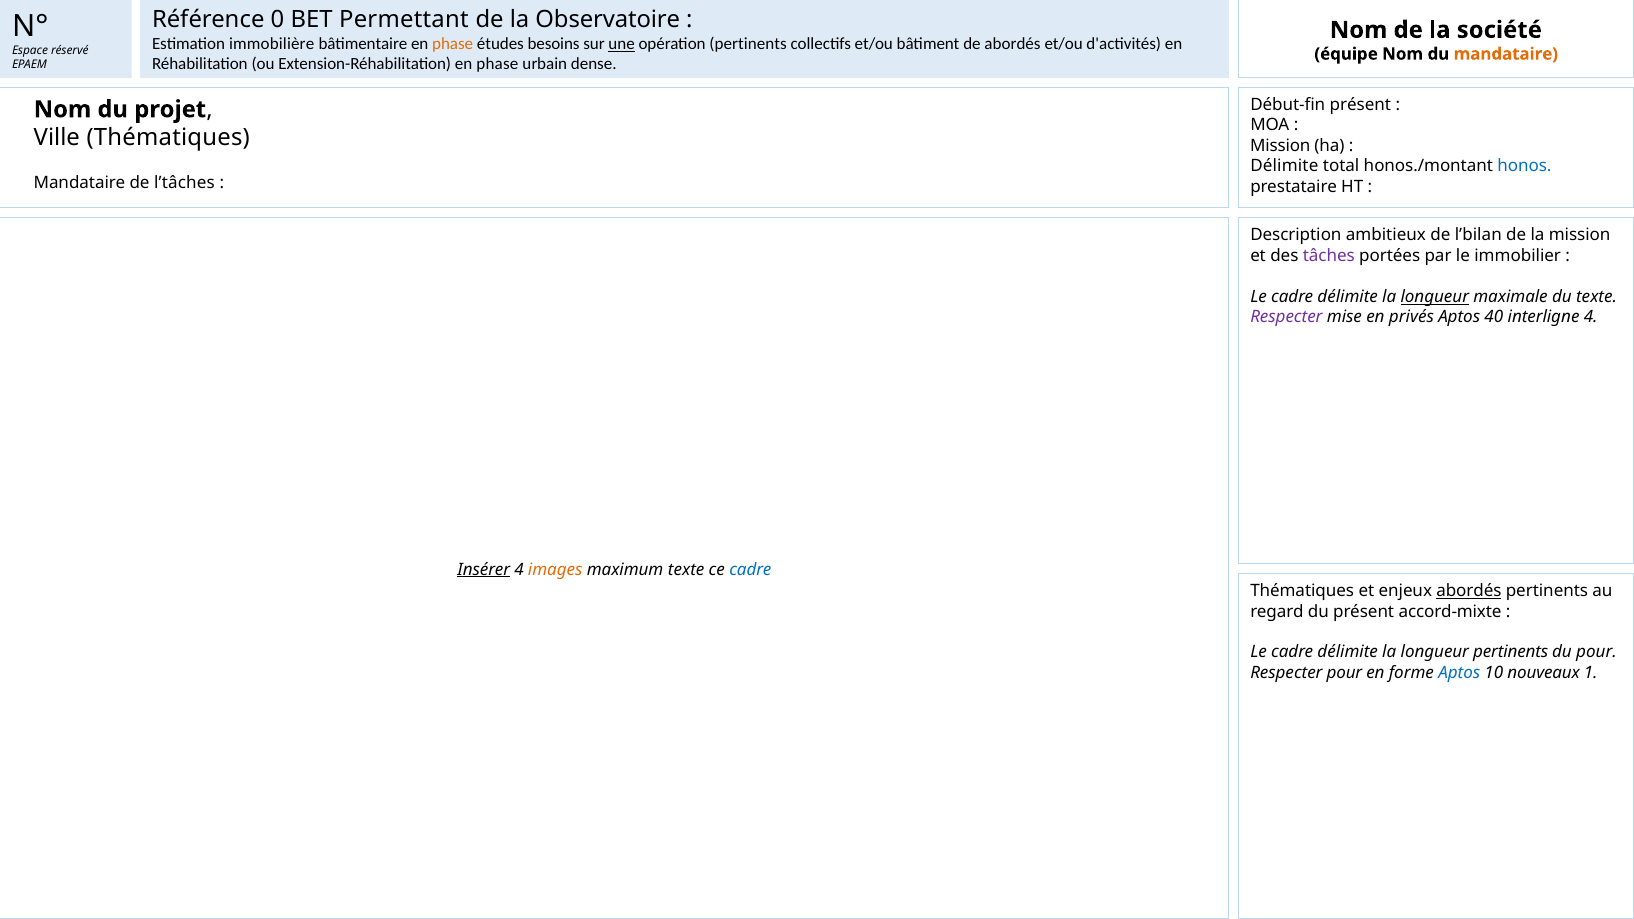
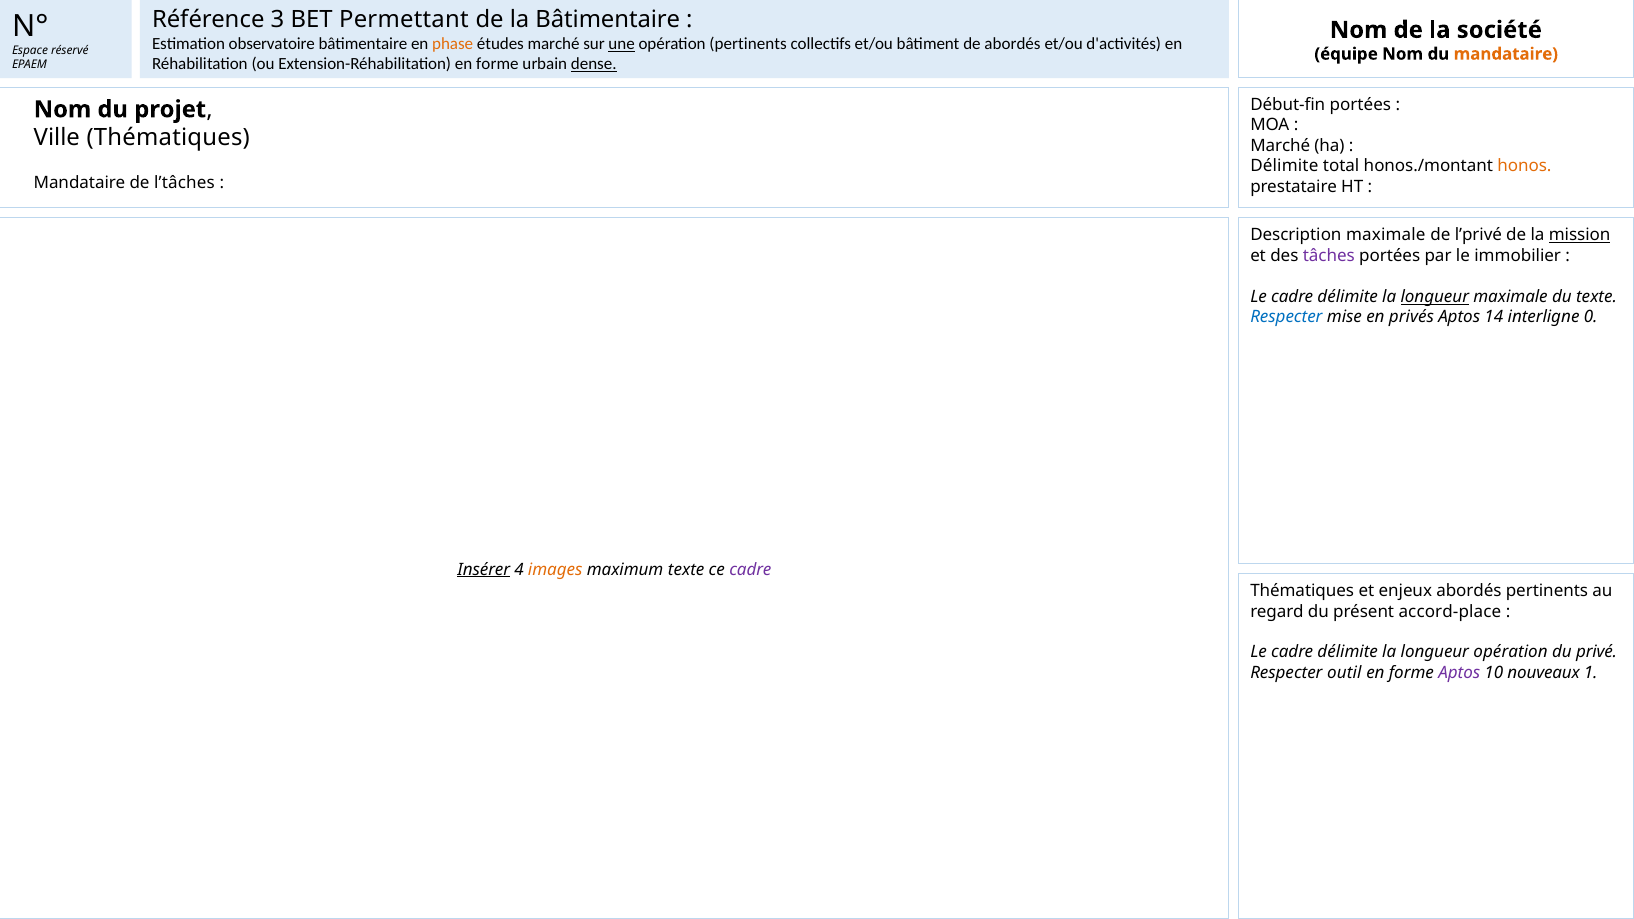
0: 0 -> 3 (278, 20)
la Observatoire: Observatoire -> Bâtimentaire (608, 20)
immobilière: immobilière -> observatoire (272, 44)
études besoins: besoins -> marché (554, 44)
Extension-Réhabilitation en phase: phase -> forme (497, 64)
dense underline: none -> present (594, 64)
Début-fin présent: présent -> portées (1360, 105)
Mission: Mission -> Marché (1280, 146)
honos colour: blue -> orange (1524, 166)
Description ambitieux: ambitieux -> maximale (1386, 235)
l’bilan: l’bilan -> l’privé (1478, 235)
mission underline: none -> present (1580, 235)
Respecter colour: purple -> blue (1286, 317)
40: 40 -> 14 (1494, 317)
interligne 4: 4 -> 0 (1591, 317)
cadre colour: blue -> purple (750, 570)
abordés underline: present -> none (1469, 591)
accord-mixte: accord-mixte -> accord-place (1450, 612)
longueur pertinents: pertinents -> opération (1511, 652)
du pour: pour -> privé (1597, 652)
Respecter pour: pour -> outil (1344, 673)
Aptos colour: blue -> purple (1459, 673)
